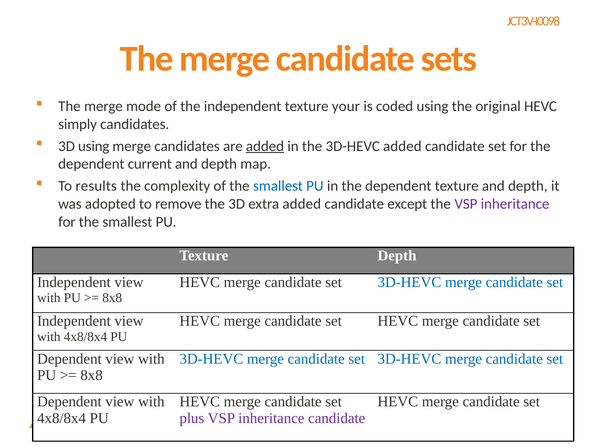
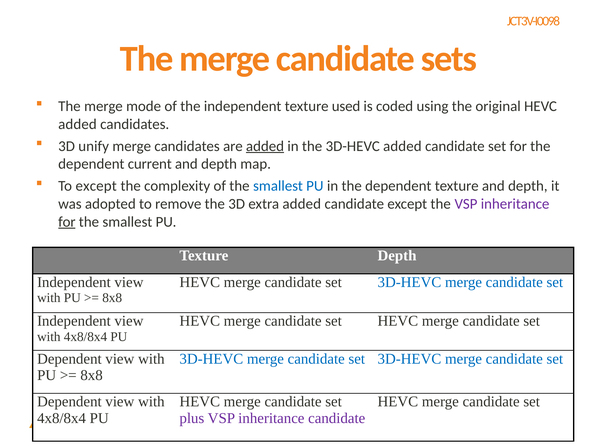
your: your -> used (346, 106)
simply: simply -> added (77, 124)
3D using: using -> unify (94, 146)
To results: results -> except (96, 186)
for underline: none -> present (67, 222)
